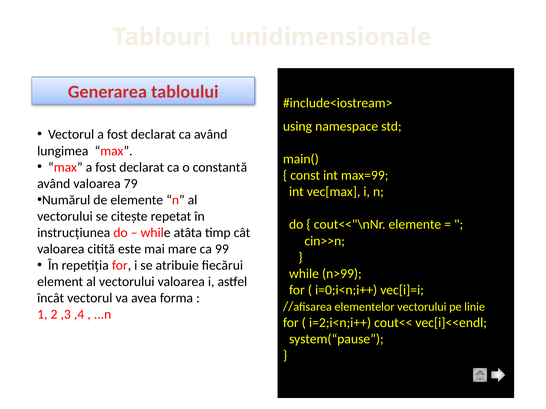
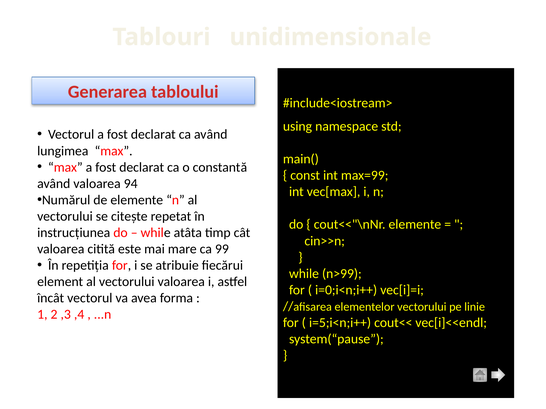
79: 79 -> 94 (131, 184)
i=2;i<n;i++: i=2;i<n;i++ -> i=5;i<n;i++ (340, 323)
